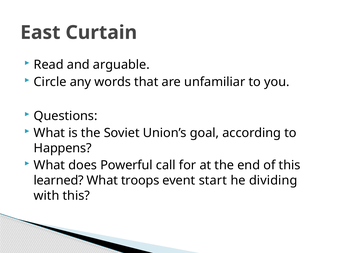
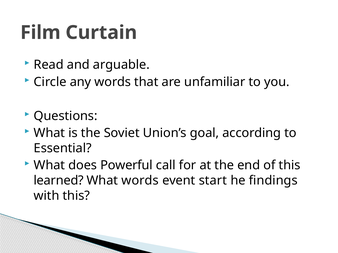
East: East -> Film (40, 33)
Happens: Happens -> Essential (63, 149)
What troops: troops -> words (140, 181)
dividing: dividing -> findings (273, 181)
